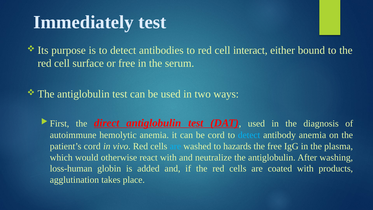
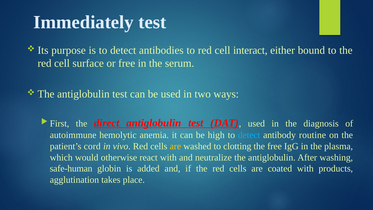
be cord: cord -> high (216, 135)
antibody anemia: anemia -> routine (312, 135)
are colour: light blue -> yellow (175, 146)
hazards: hazards -> clotting (237, 146)
loss-human: loss-human -> safe-human (71, 169)
